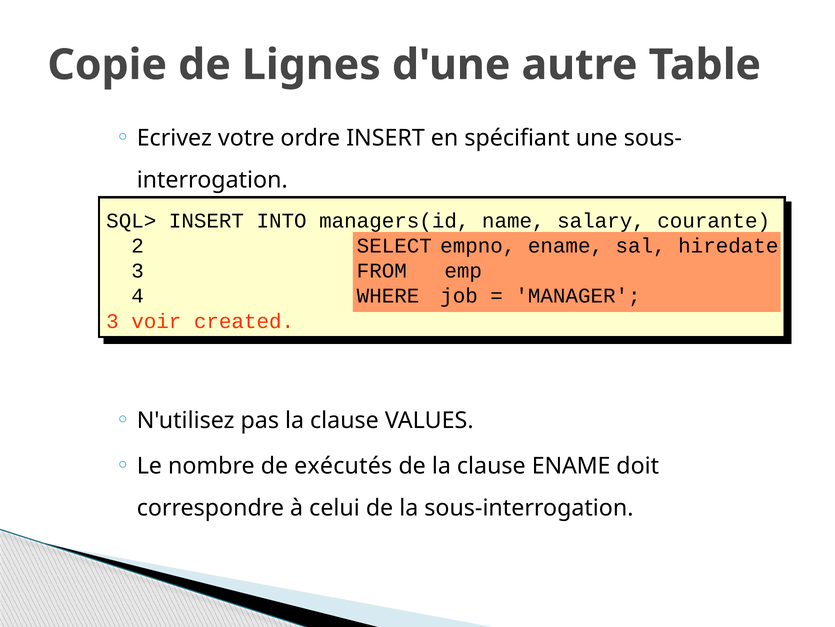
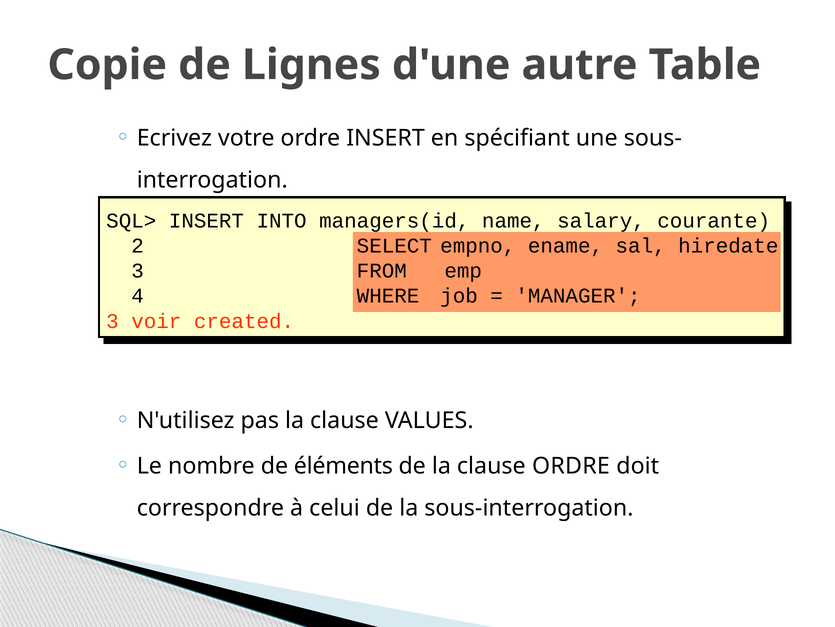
exécutés: exécutés -> éléments (343, 466)
clause ENAME: ENAME -> ORDRE (571, 466)
